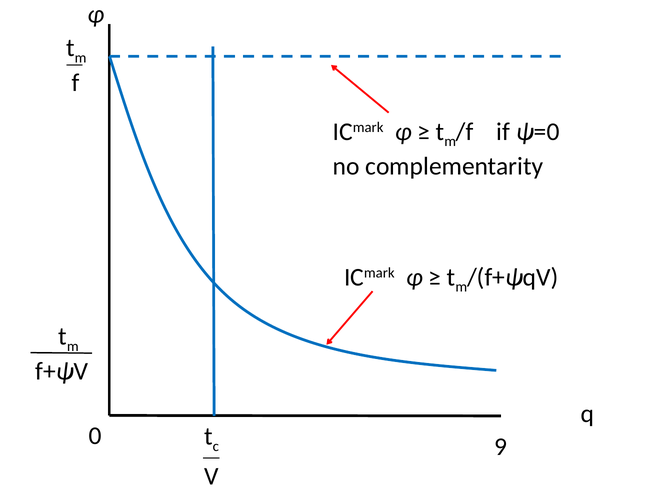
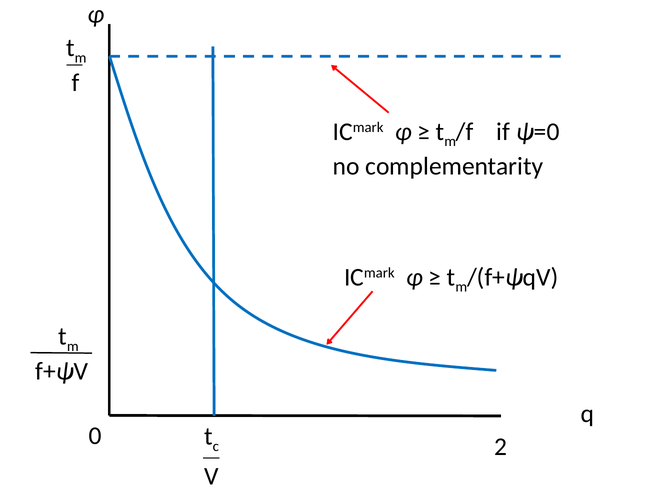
9: 9 -> 2 (501, 447)
